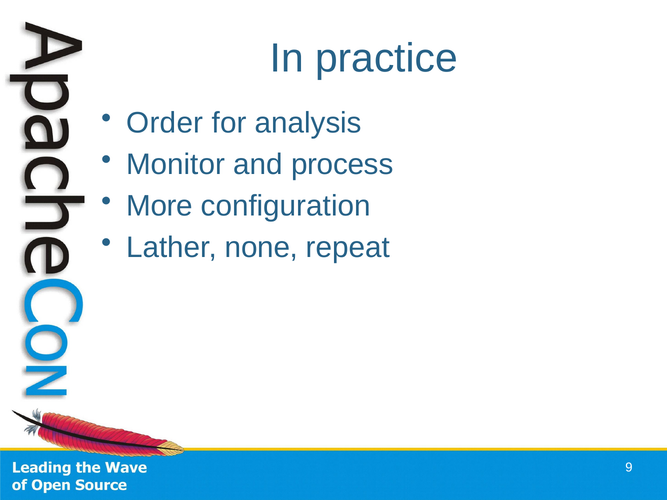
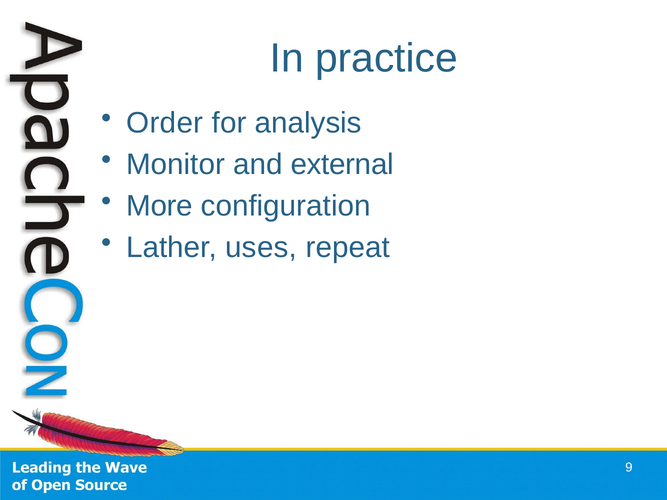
process: process -> external (342, 165)
none: none -> uses (261, 248)
